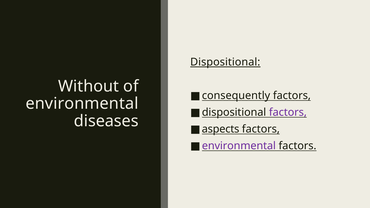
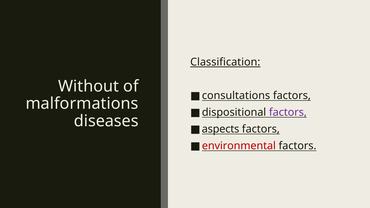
Dispositional: Dispositional -> Classification (225, 62)
consequently: consequently -> consultations (236, 96)
environmental: environmental -> malformations (82, 104)
environmental colour: purple -> red (239, 146)
